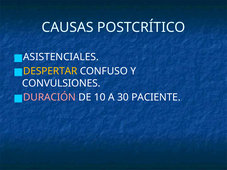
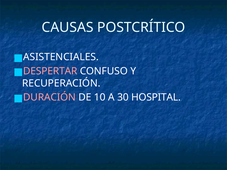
DESPERTAR colour: yellow -> pink (50, 71)
CONVULSIONES: CONVULSIONES -> RECUPERACIÓN (61, 83)
PACIENTE: PACIENTE -> HOSPITAL (156, 97)
